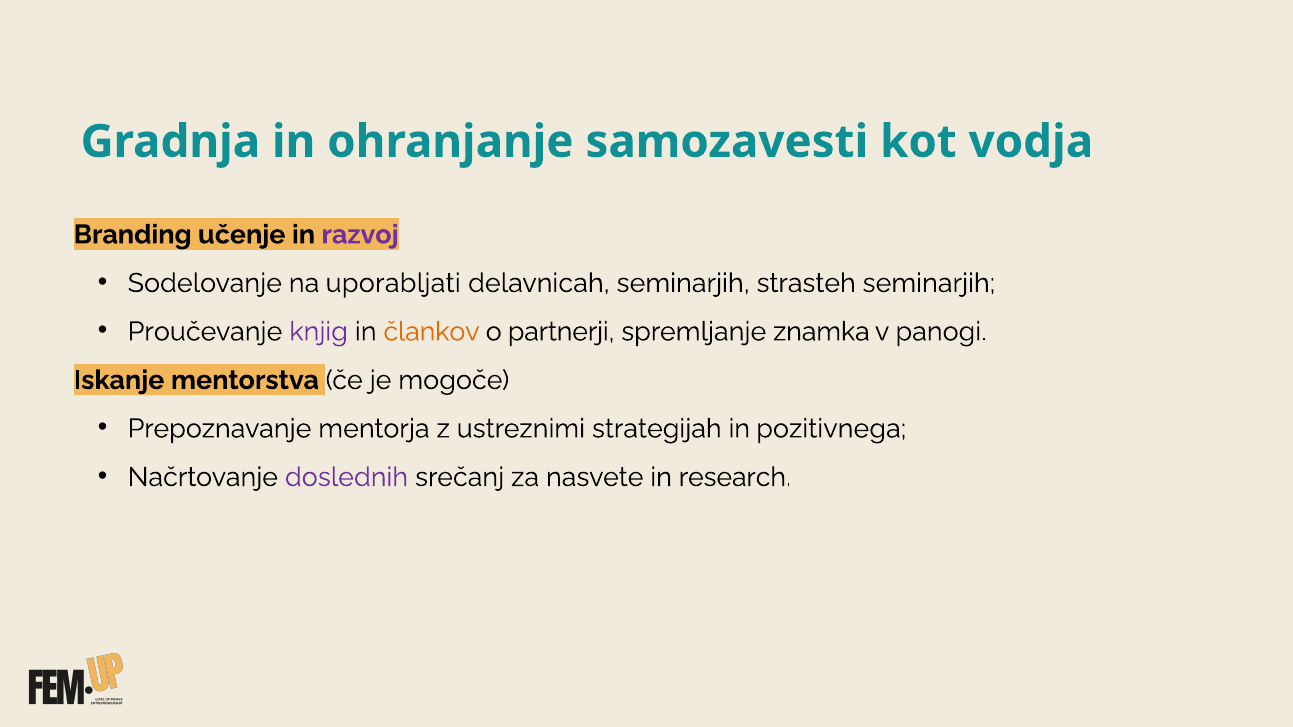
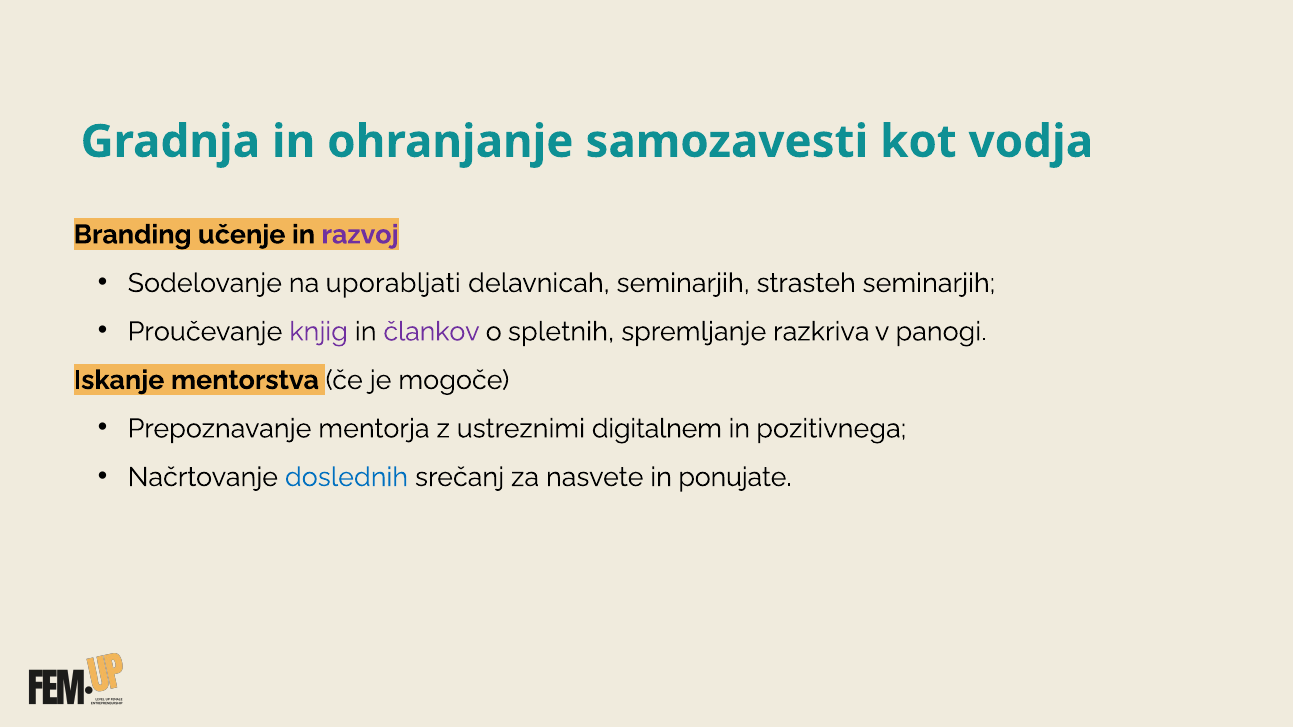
člankov colour: orange -> purple (431, 332)
partnerji: partnerji -> spletnih (561, 332)
znamka: znamka -> razkriva (821, 332)
strategijah: strategijah -> digitalnem (657, 429)
doslednih colour: purple -> blue (347, 477)
research: research -> ponujate (735, 477)
